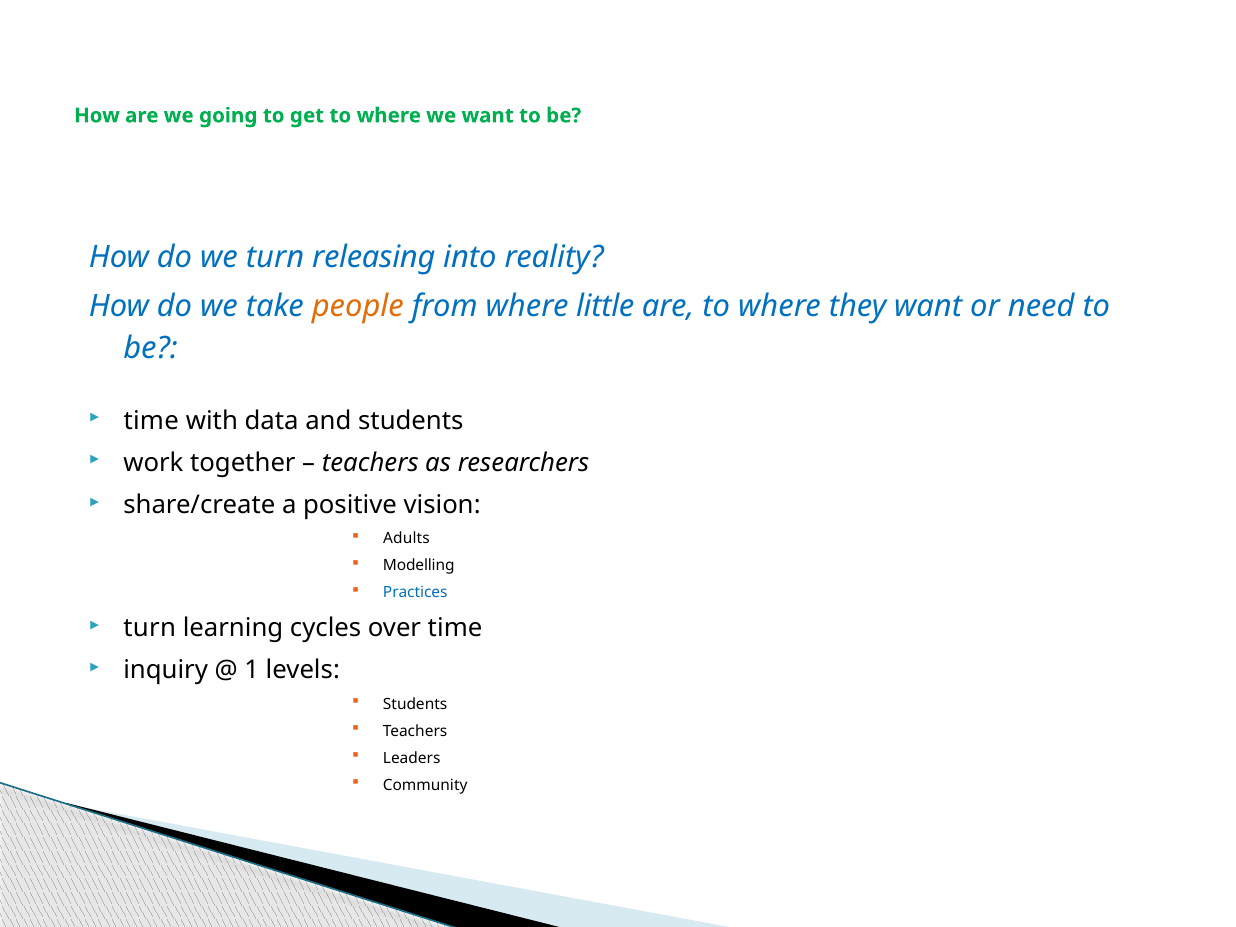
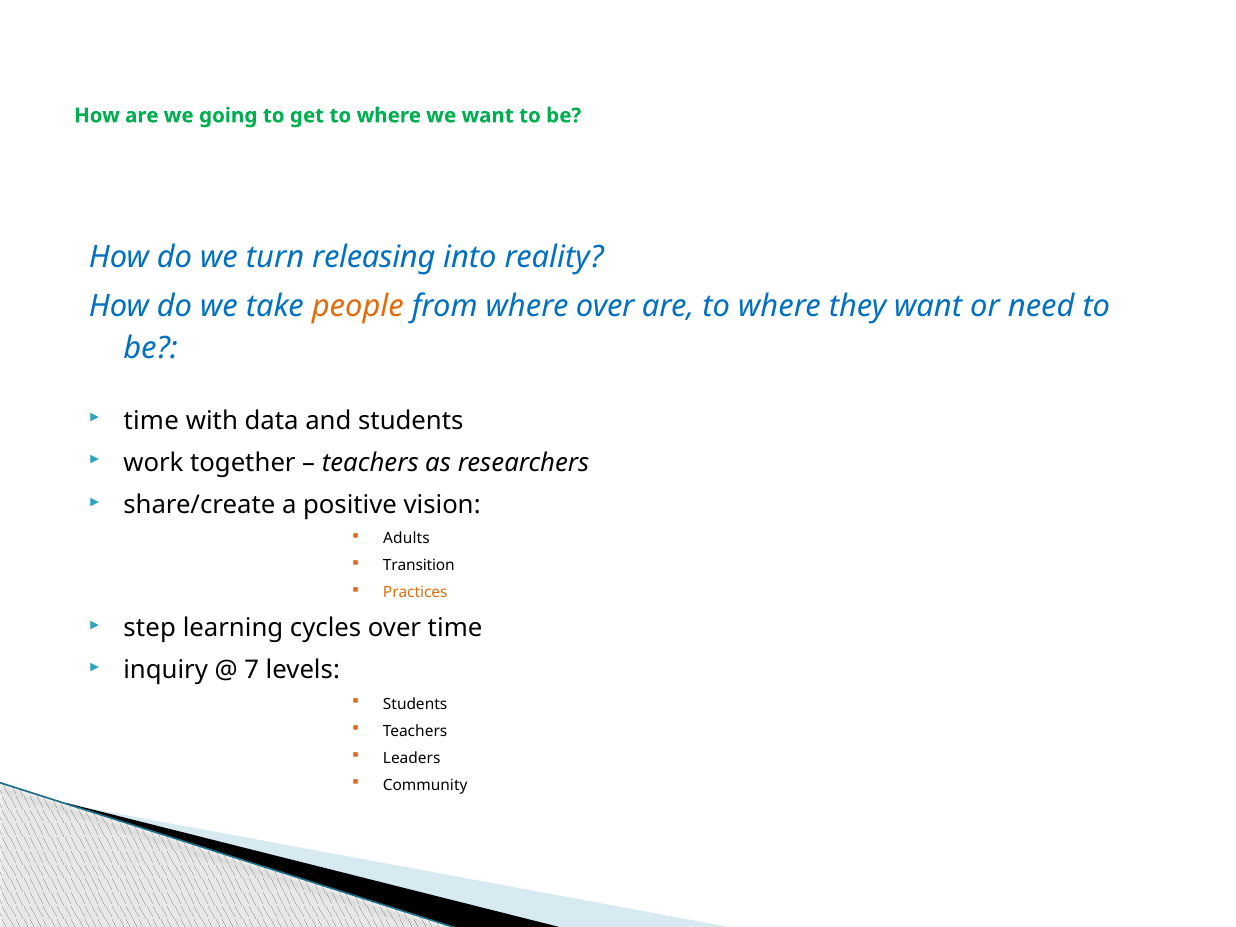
where little: little -> over (605, 306)
Modelling: Modelling -> Transition (419, 566)
Practices colour: blue -> orange (415, 593)
turn: turn -> step (150, 628)
1: 1 -> 7 (252, 670)
